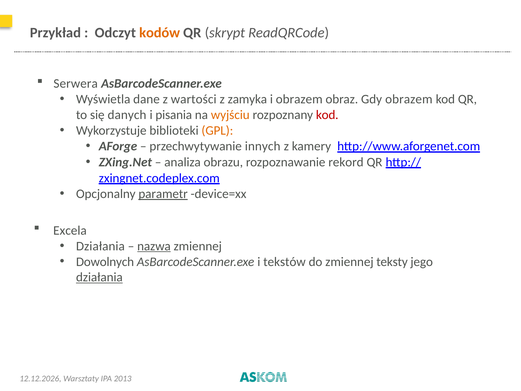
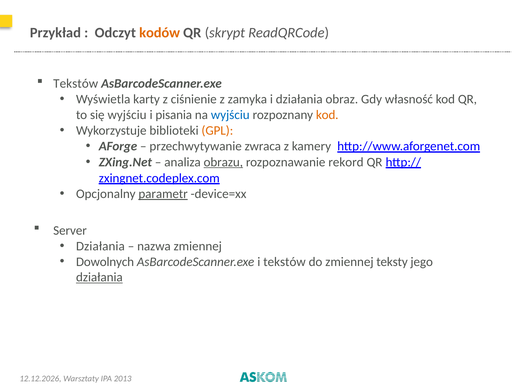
Serwera: Serwera -> Tekstów (76, 84)
dane: dane -> karty (147, 99)
wartości: wartości -> ciśnienie (194, 99)
i obrazem: obrazem -> działania (299, 99)
Gdy obrazem: obrazem -> własność (409, 99)
się danych: danych -> wyjściu (127, 115)
wyjściu colour: orange -> blue (230, 115)
kod colour: red -> orange (327, 115)
innych: innych -> zwraca (263, 146)
obrazu underline: none -> present (223, 162)
Excela: Excela -> Server (70, 230)
nazwa underline: present -> none (154, 246)
